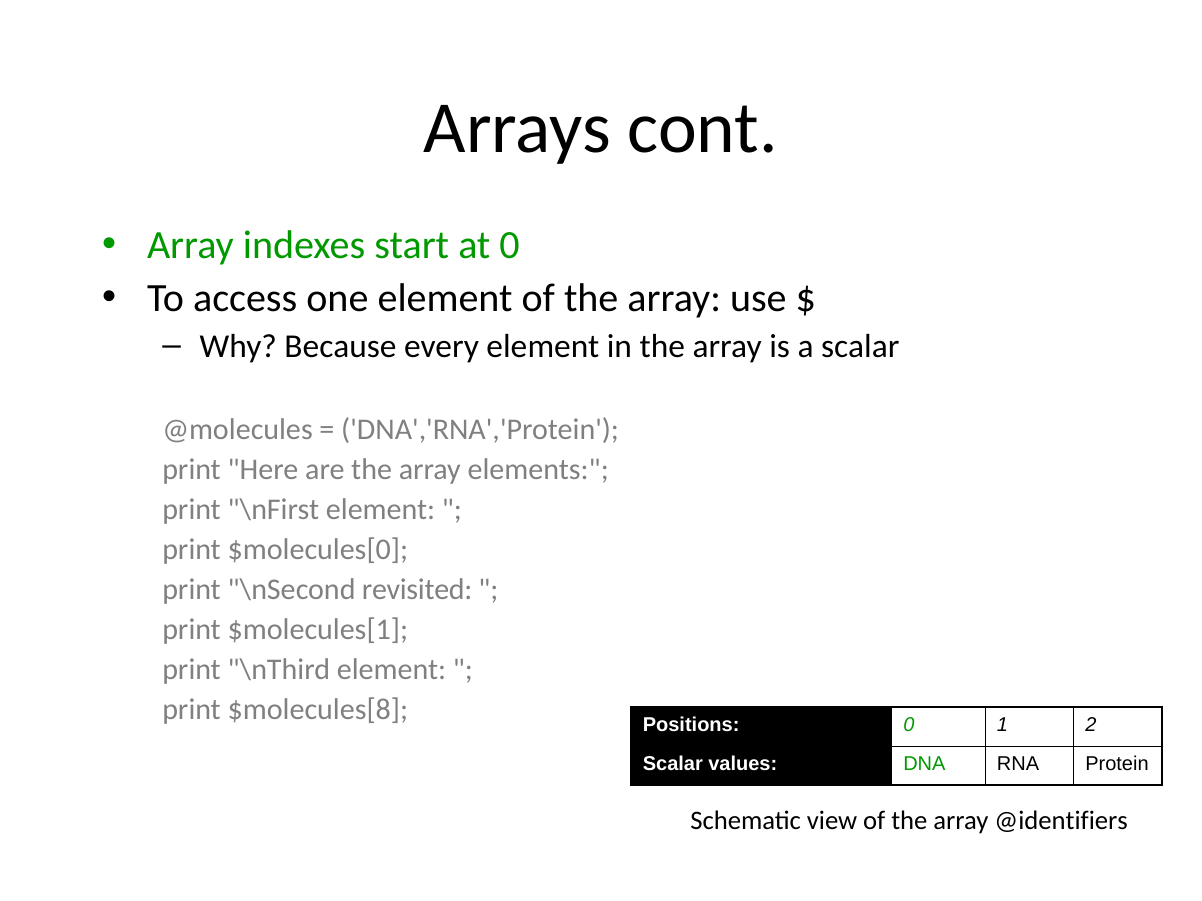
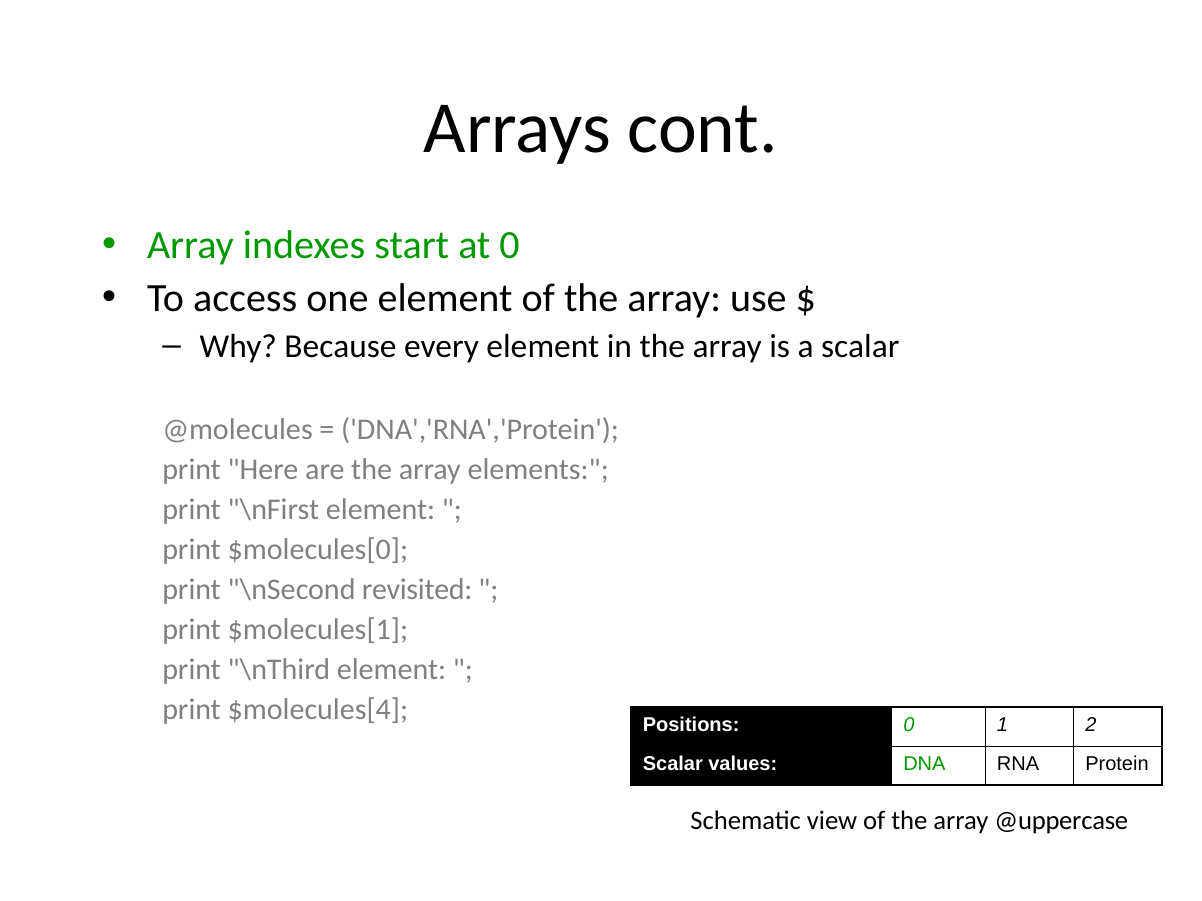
$molecules[8: $molecules[8 -> $molecules[4 (318, 710)
@identifiers: @identifiers -> @uppercase (1061, 821)
